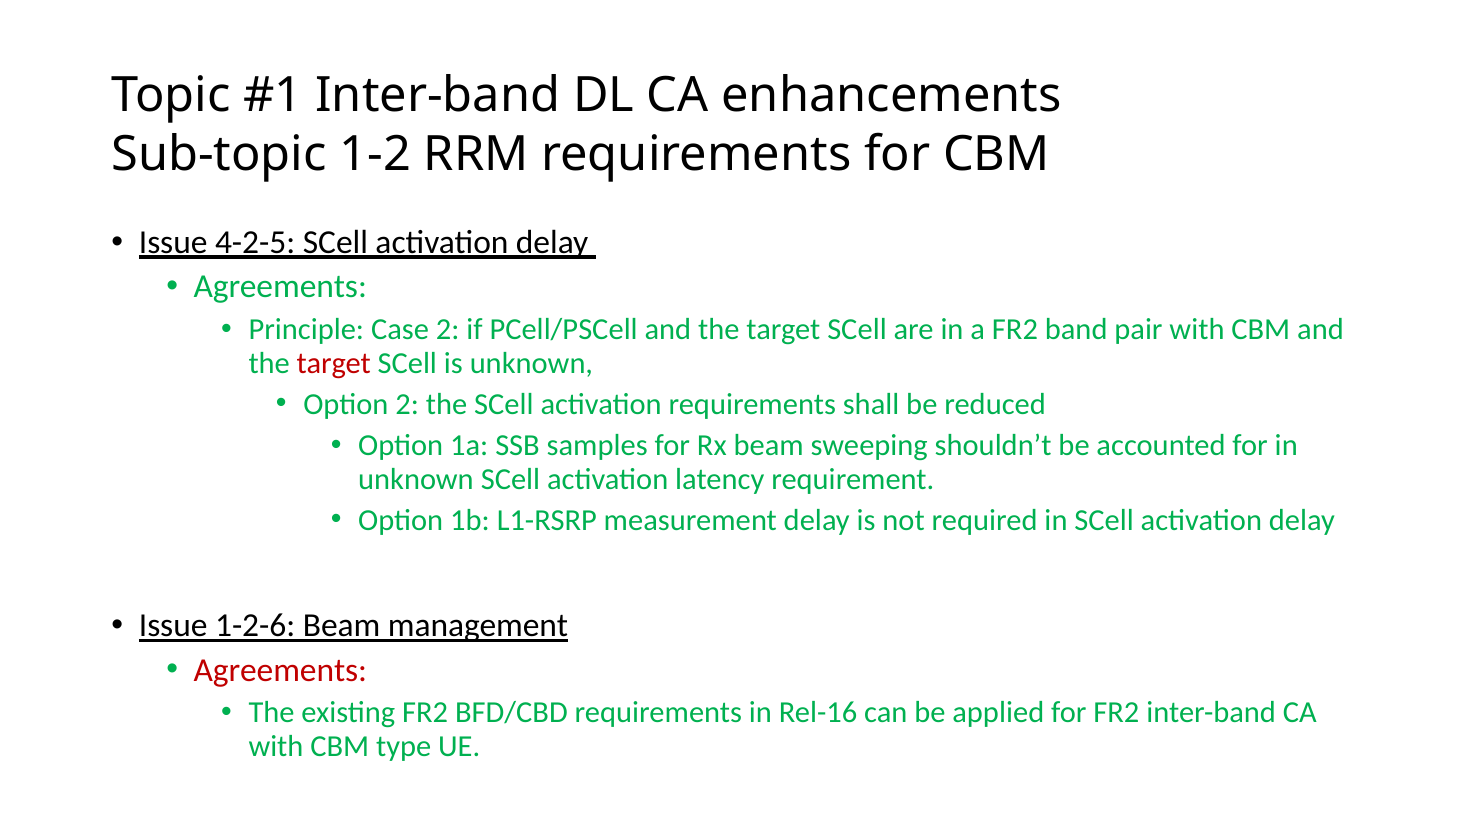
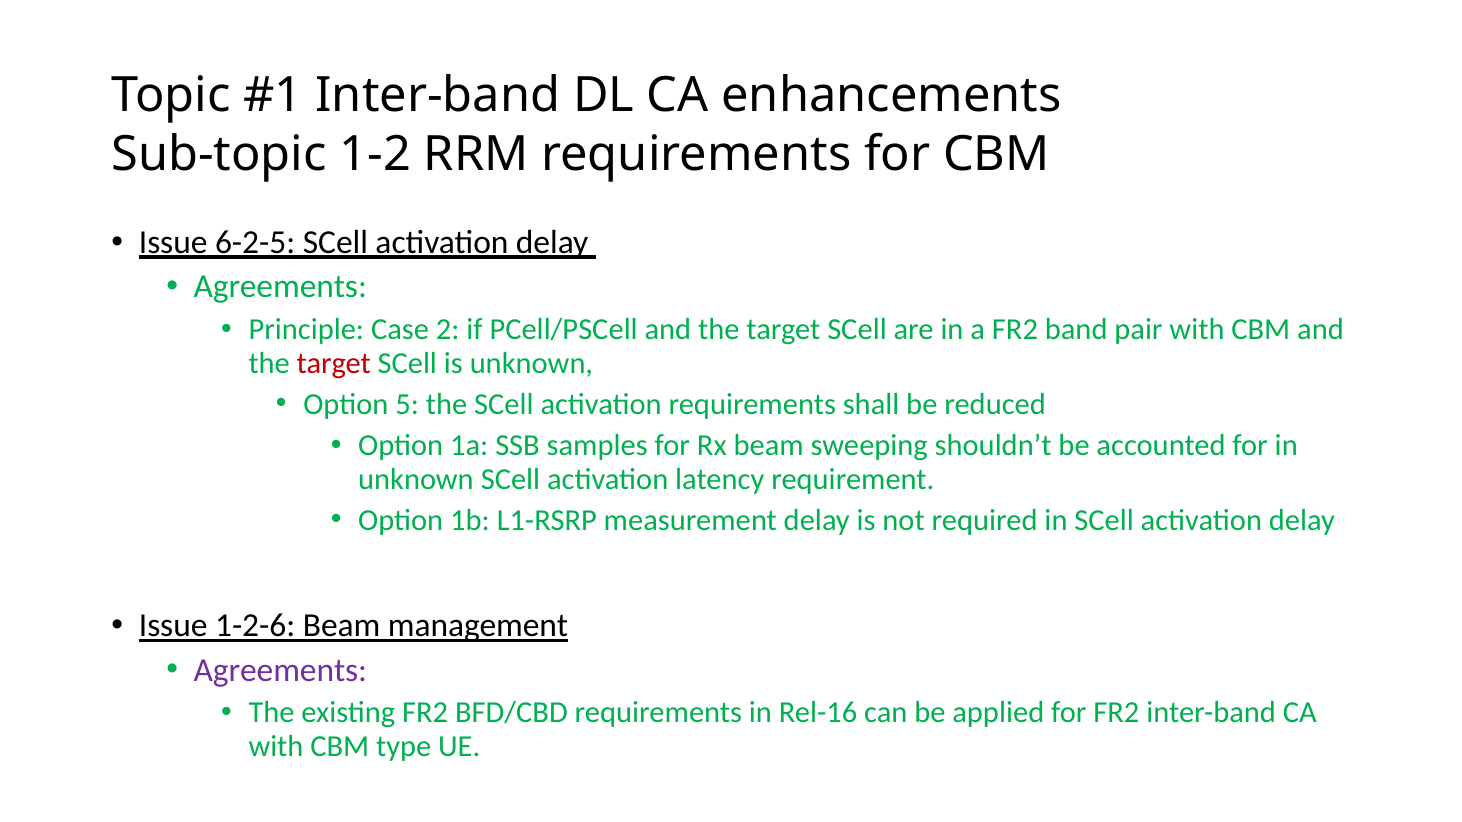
4-2-5: 4-2-5 -> 6-2-5 (255, 243)
Option 2: 2 -> 5 (407, 405)
Agreements colour: red -> purple (280, 670)
